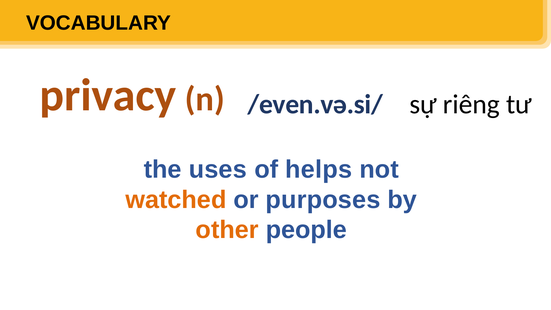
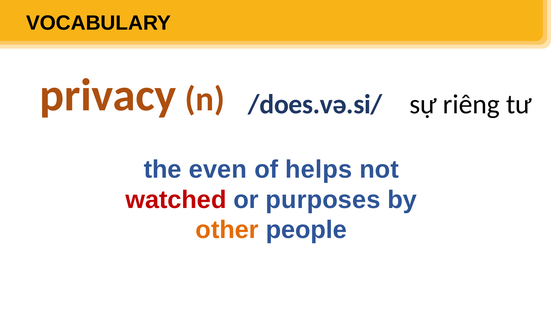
/even.və.si/: /even.və.si/ -> /does.və.si/ (315, 105)
uses: uses -> even (218, 169)
watched colour: orange -> red (176, 200)
